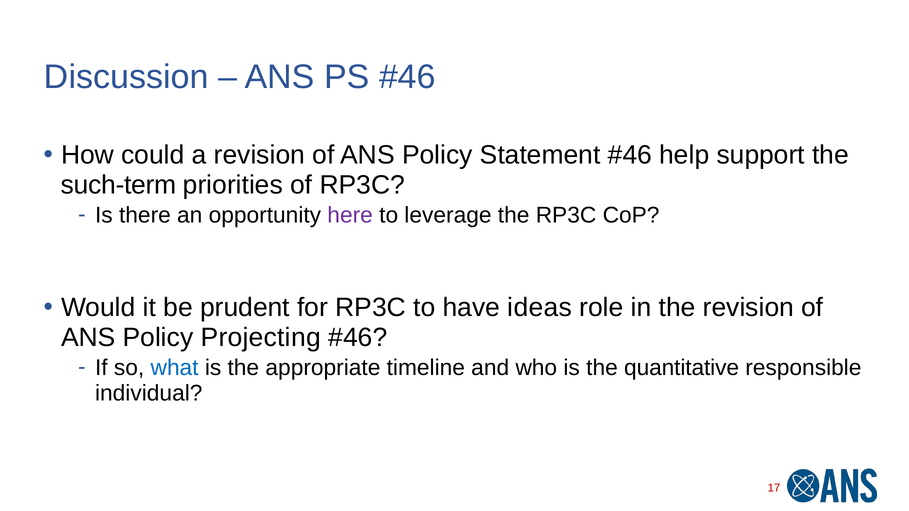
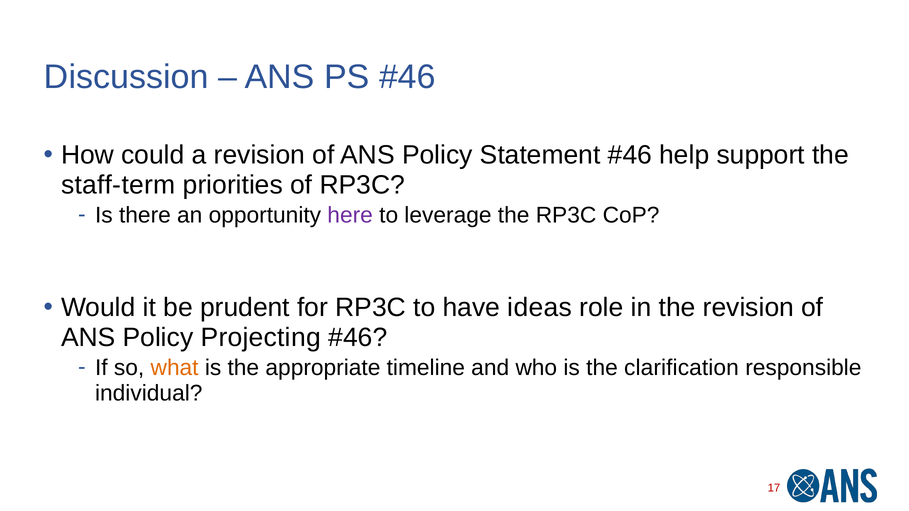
such-term: such-term -> staff-term (118, 185)
what colour: blue -> orange (175, 368)
quantitative: quantitative -> clarification (681, 368)
